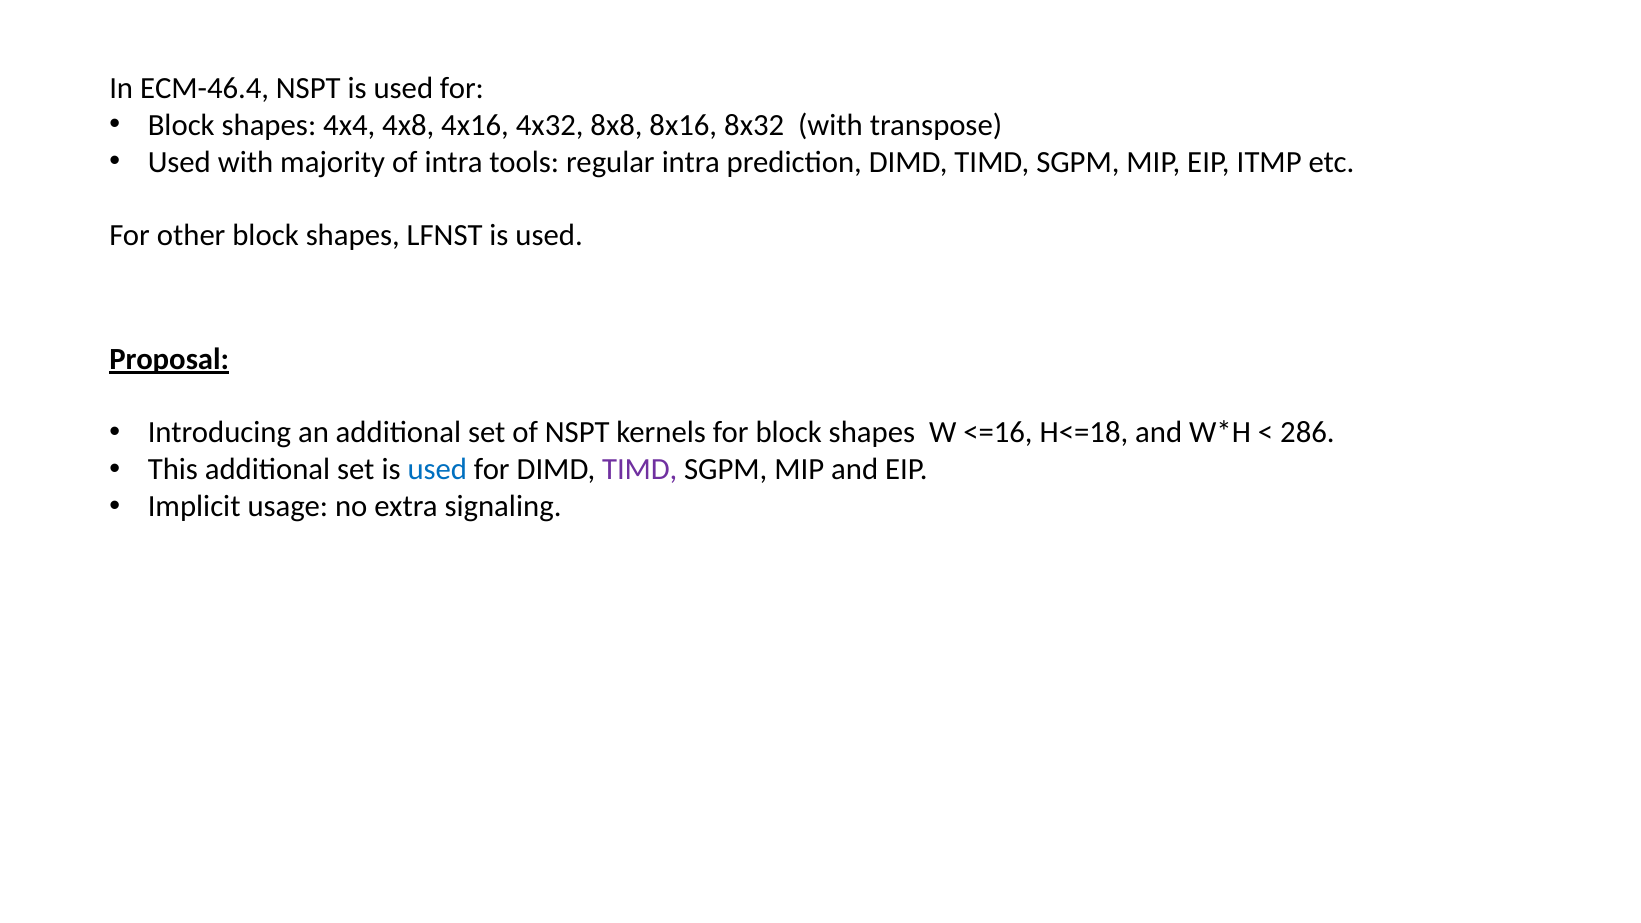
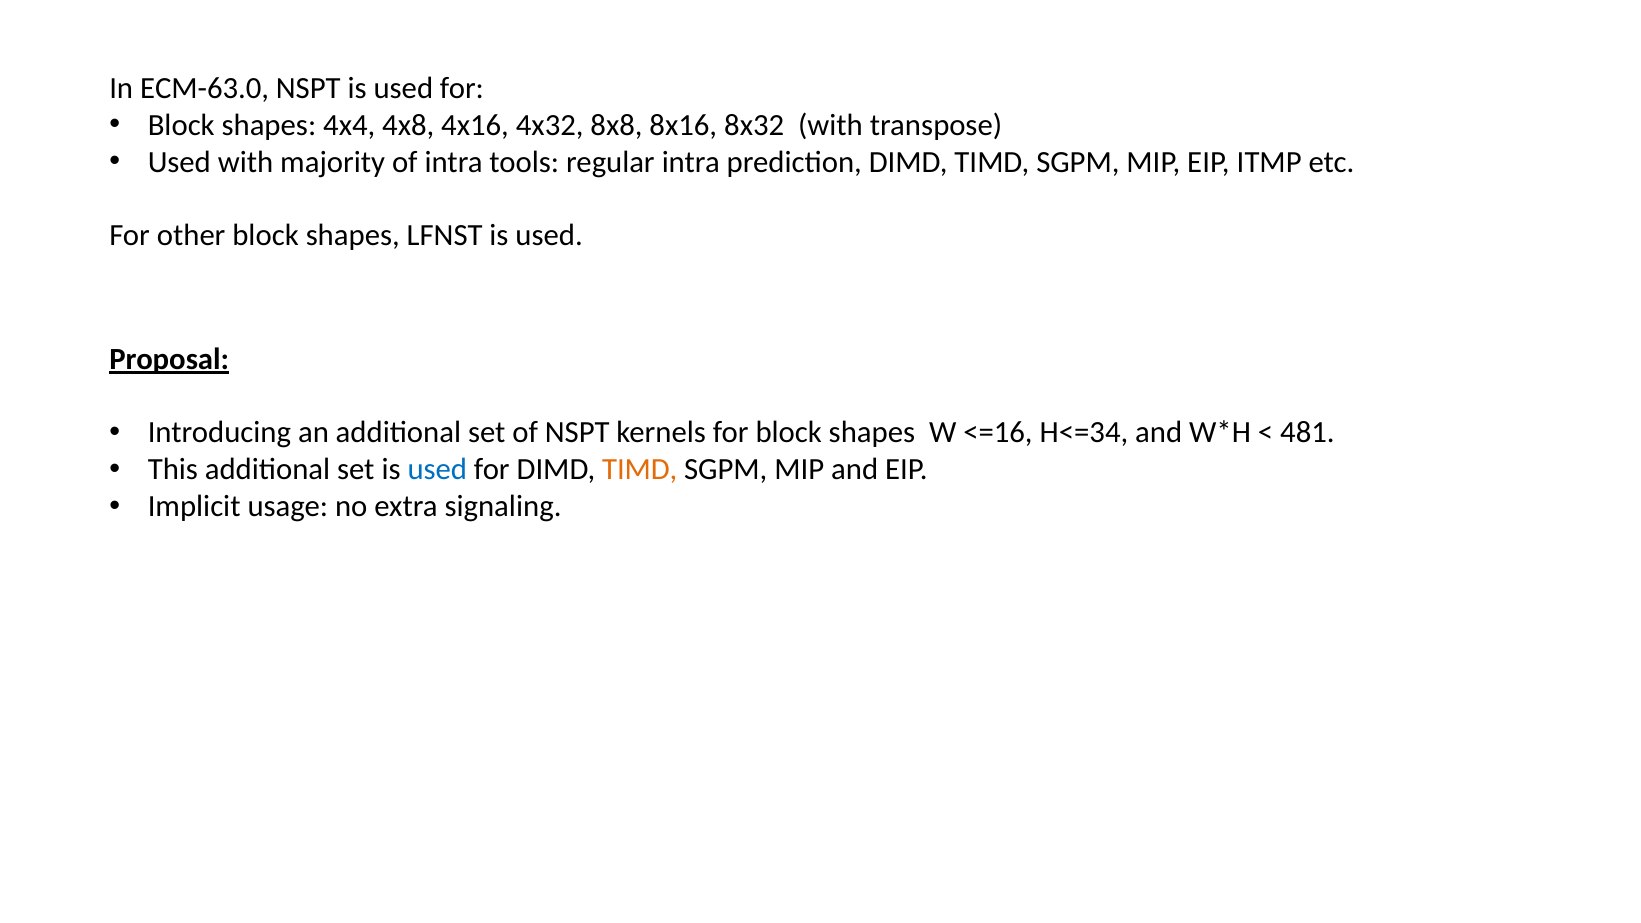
ECM-46.4: ECM-46.4 -> ECM-63.0 (205, 88)
H<=18: H<=18 -> H<=34 (1084, 433)
286: 286 -> 481 (1307, 433)
TIMD colour: purple -> orange (640, 470)
